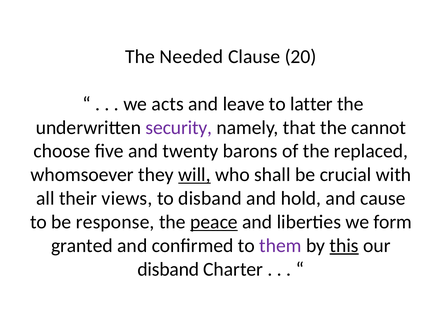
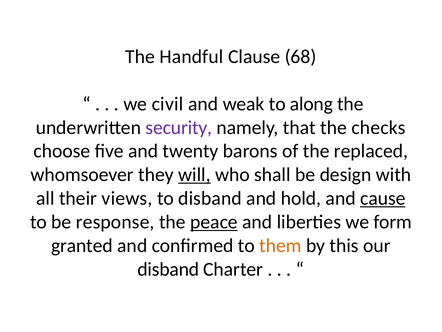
Needed: Needed -> Handful (191, 57)
20: 20 -> 68 (301, 57)
acts: acts -> civil (168, 104)
leave: leave -> weak (244, 104)
latter: latter -> along (311, 104)
cannot: cannot -> checks (379, 127)
crucial: crucial -> design (346, 174)
cause underline: none -> present (383, 198)
them colour: purple -> orange (280, 245)
this underline: present -> none (344, 245)
